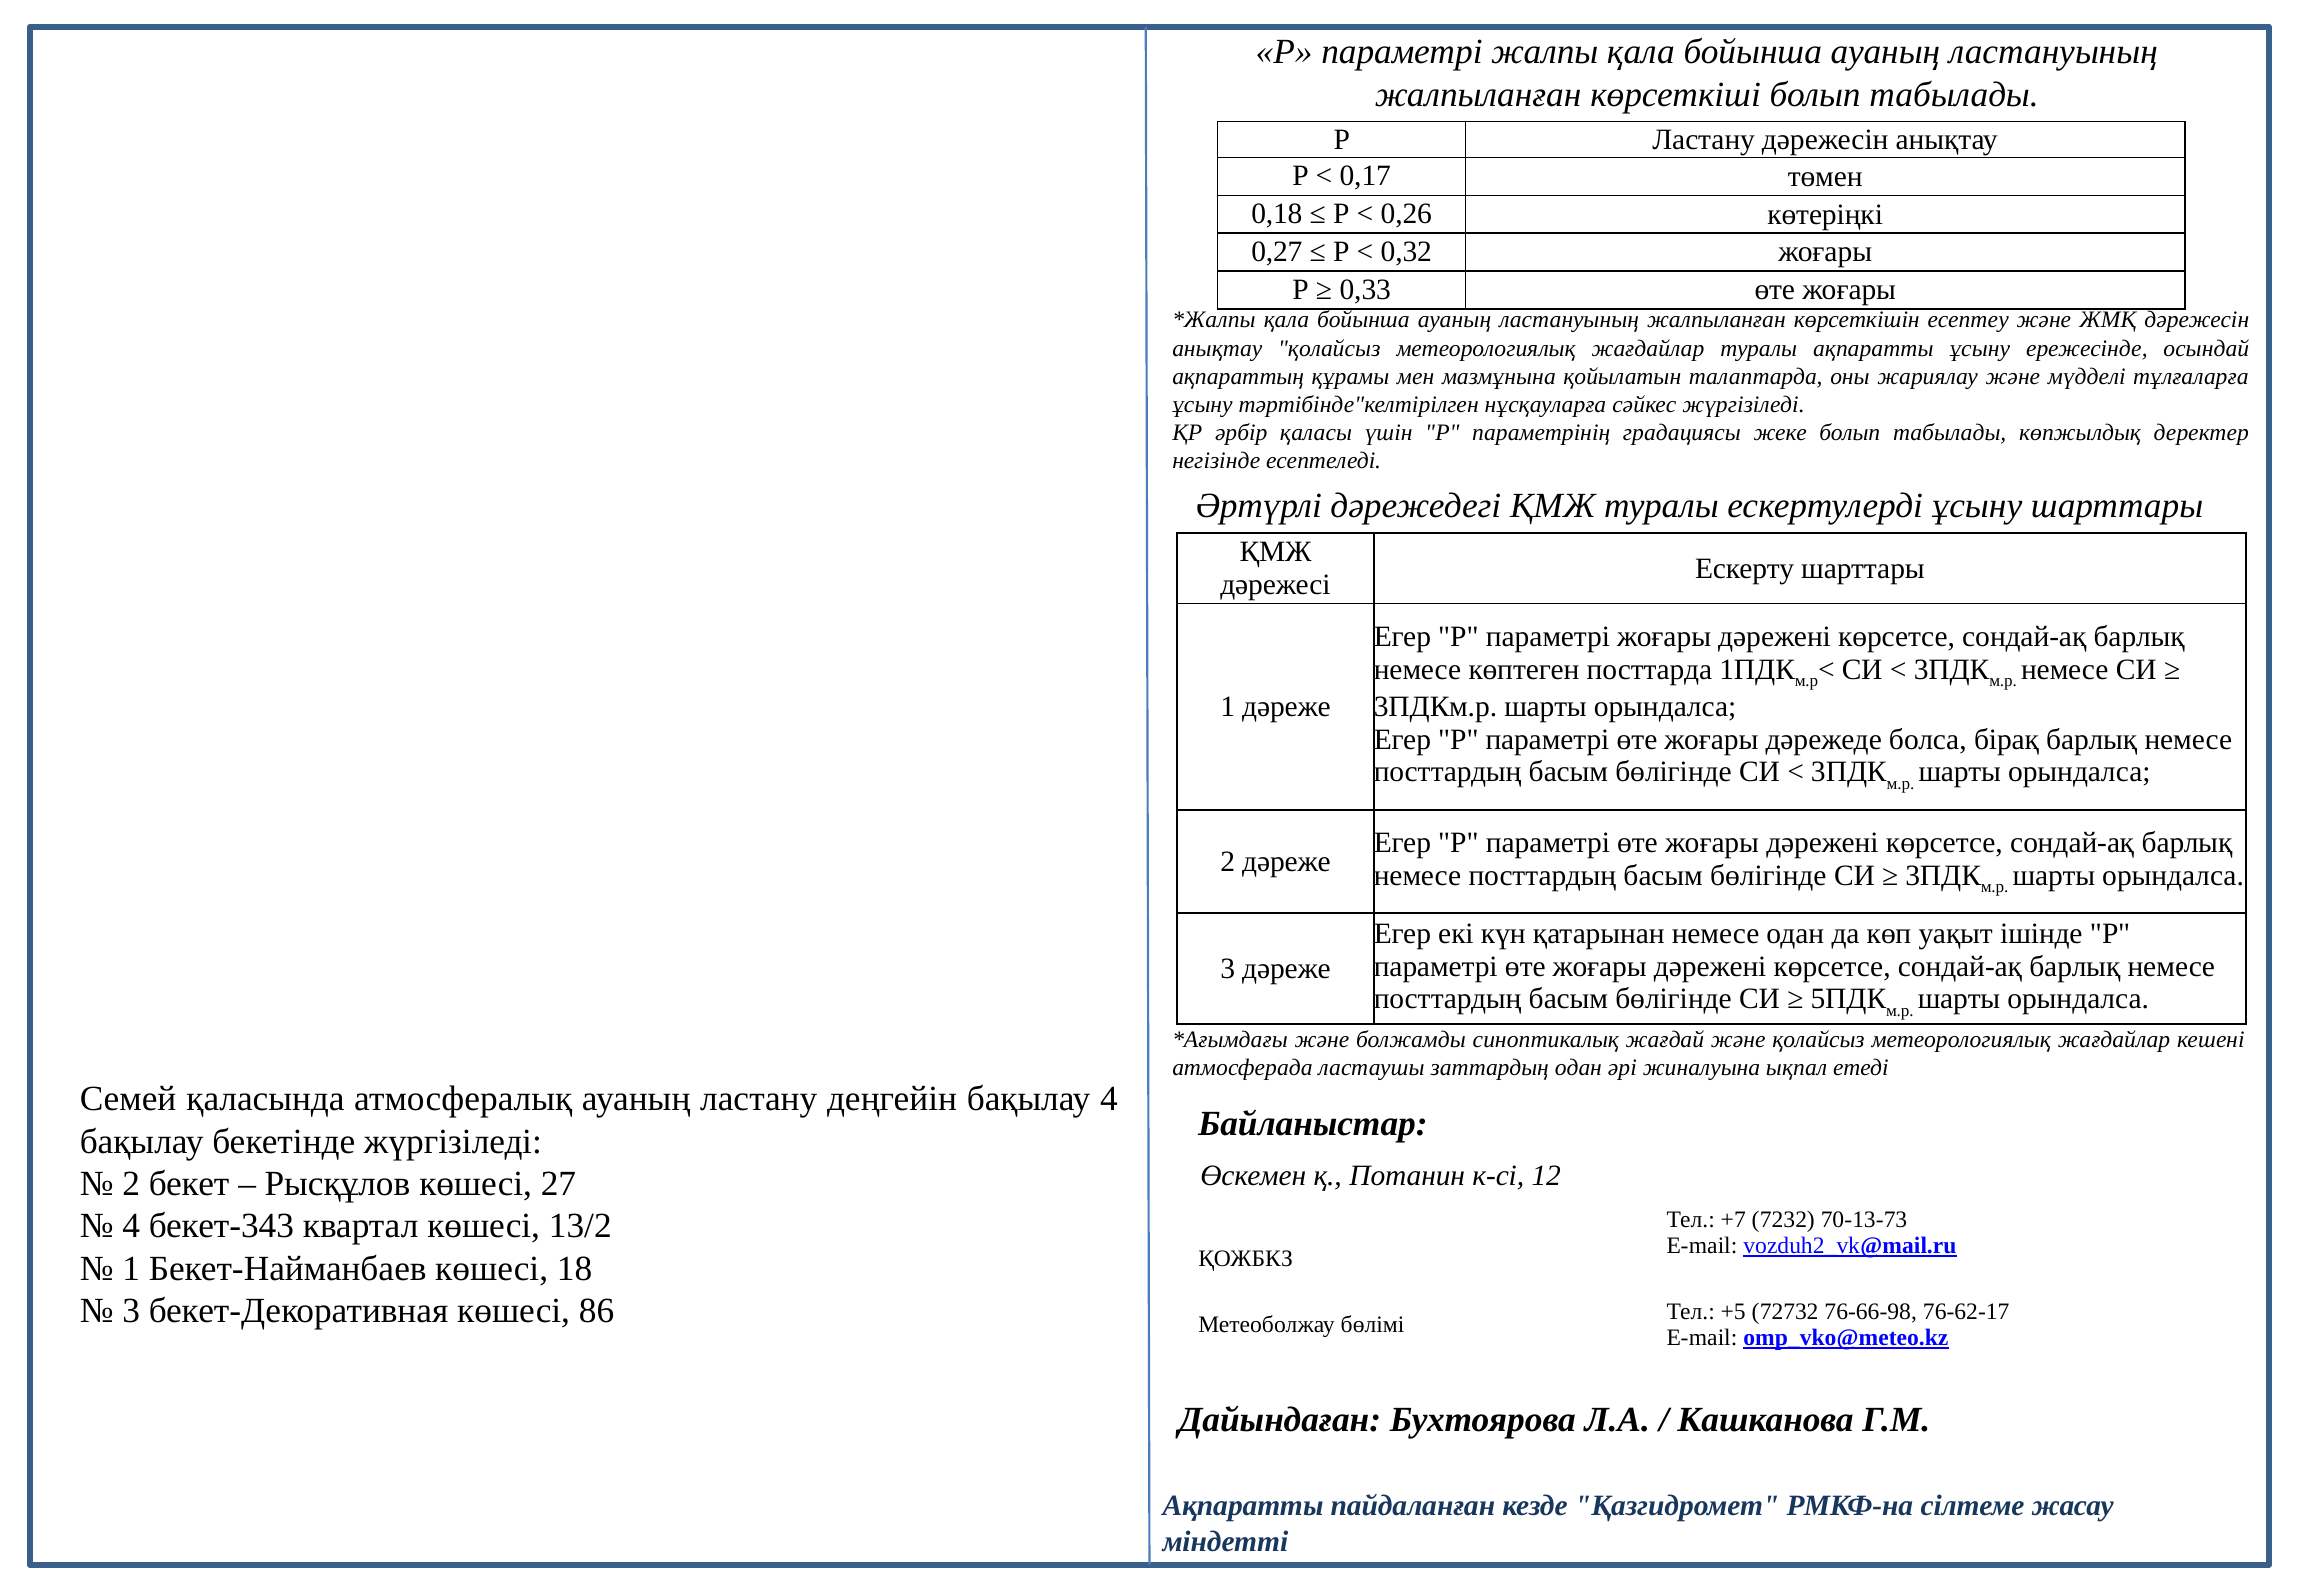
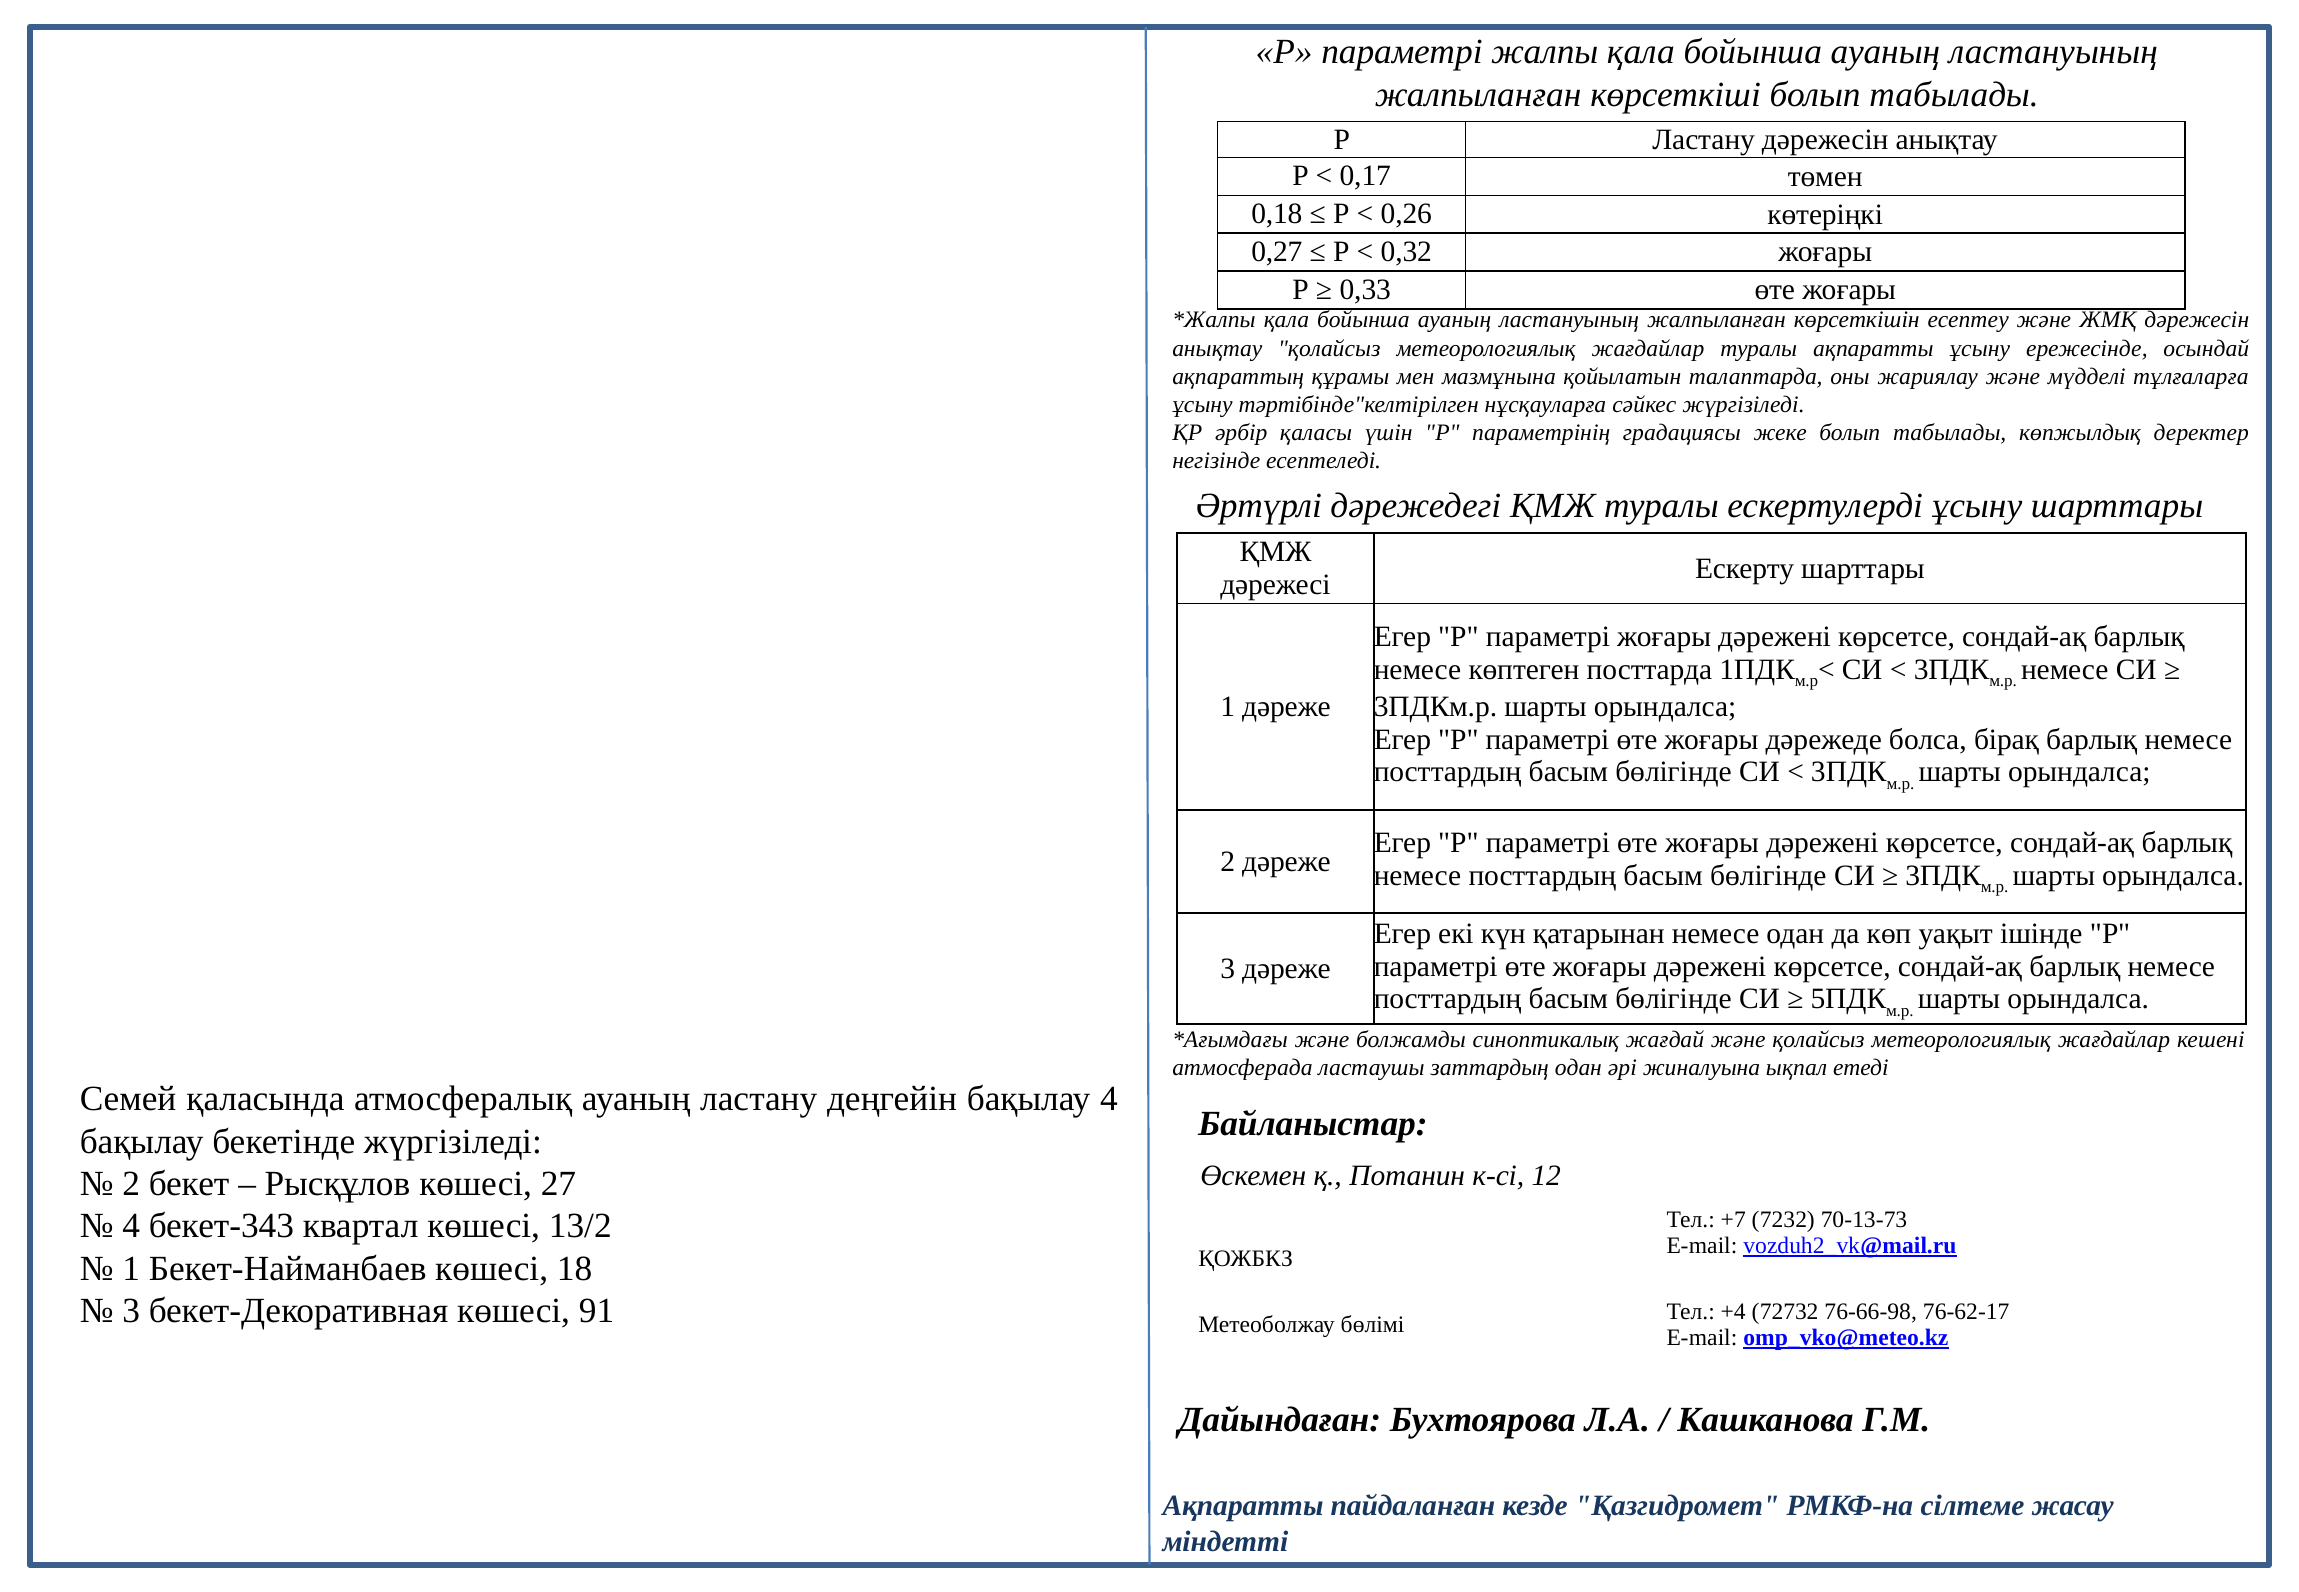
86: 86 -> 91 (597, 1311)
+5: +5 -> +4 (1733, 1311)
